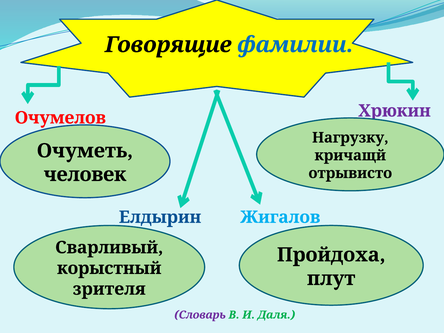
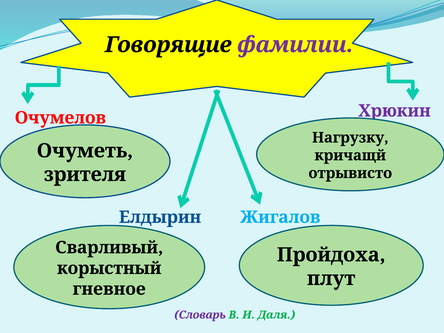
фамилии colour: blue -> purple (295, 45)
человек: человек -> зрителя (85, 175)
зрителя: зрителя -> гневное (109, 289)
